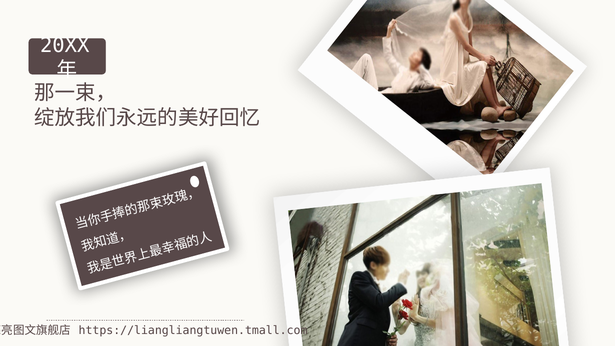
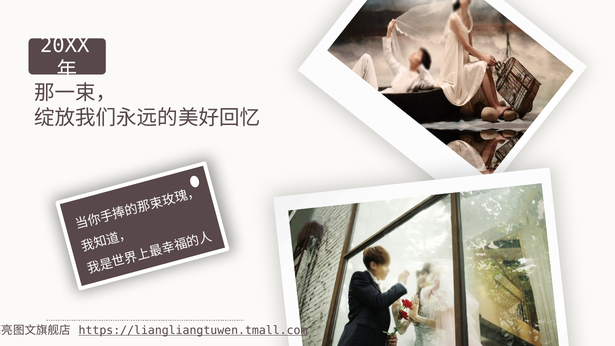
https://liangliangtuwen.tmall.com underline: none -> present (193, 330)
